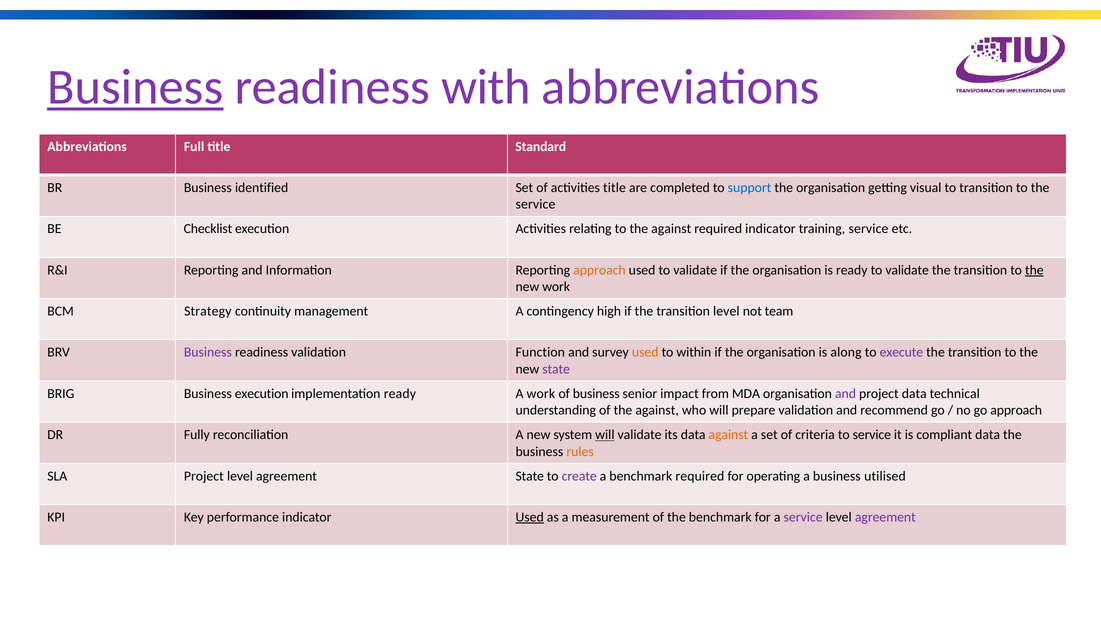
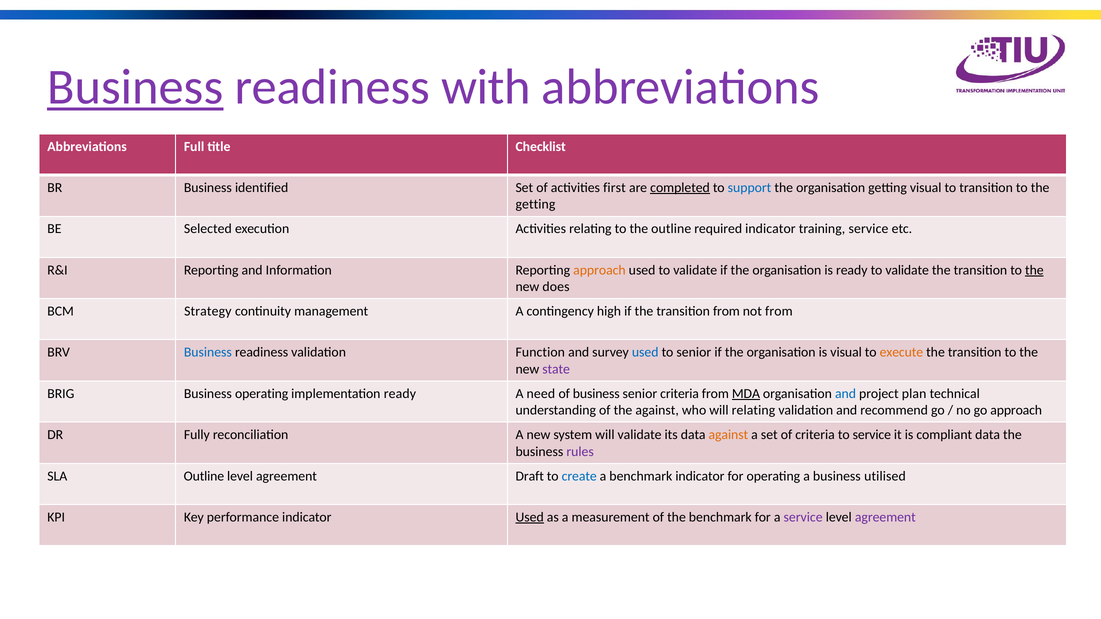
Standard: Standard -> Checklist (541, 147)
activities title: title -> first (614, 188)
completed underline: none -> present (680, 188)
service: service -> getting (535, 205)
Checklist: Checklist -> Selected (208, 229)
to the against: against -> outline (671, 229)
new work: work -> does (556, 287)
transition level: level -> from (726, 311)
not team: team -> from (779, 311)
Business colour: purple -> blue (208, 352)
used colour: orange -> blue (645, 352)
to within: within -> senior (694, 352)
is along: along -> visual (846, 352)
execute colour: purple -> orange (901, 352)
Business execution: execution -> operating (262, 394)
A work: work -> need (541, 394)
senior impact: impact -> criteria (680, 394)
MDA underline: none -> present (746, 394)
and colour: purple -> blue (846, 394)
project data: data -> plan (914, 394)
will prepare: prepare -> relating (753, 411)
will underline: present -> none (605, 435)
rules colour: orange -> purple (580, 452)
SLA Project: Project -> Outline (204, 476)
agreement State: State -> Draft (530, 476)
create colour: purple -> blue (579, 476)
benchmark required: required -> indicator (700, 476)
